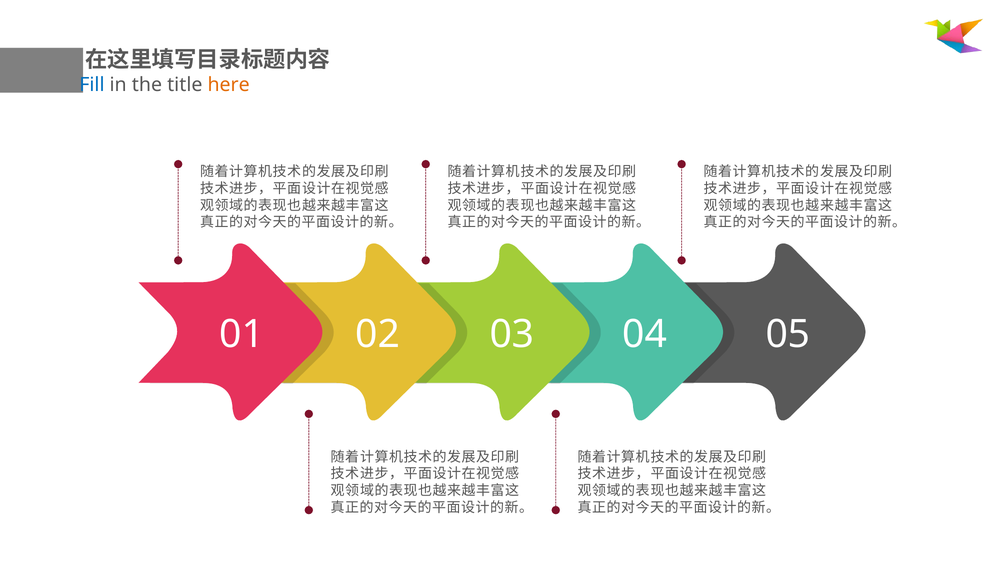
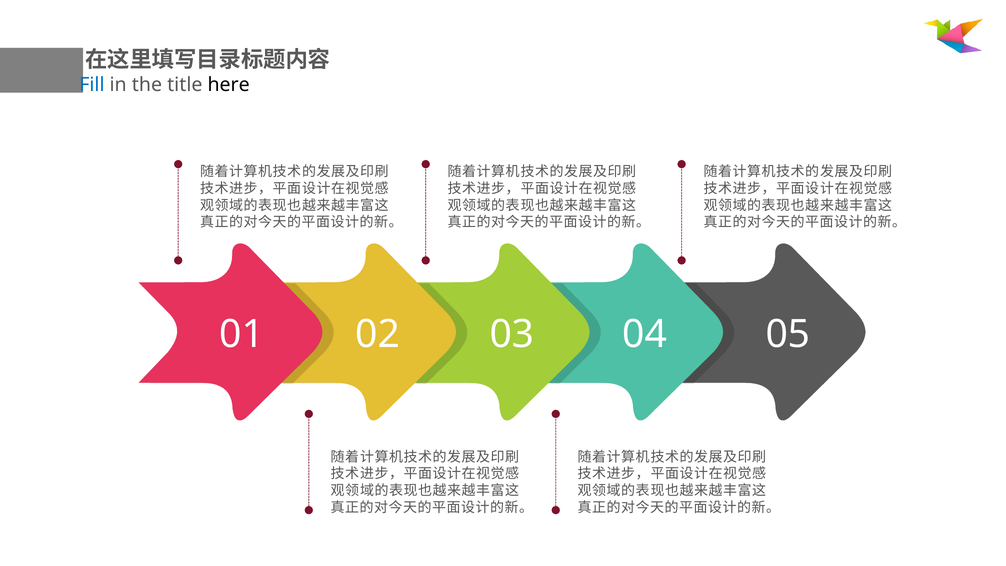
here colour: orange -> black (229, 85)
